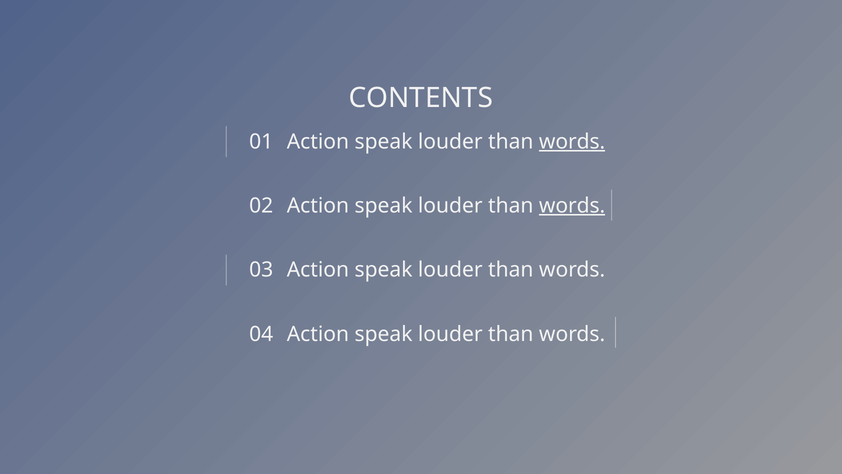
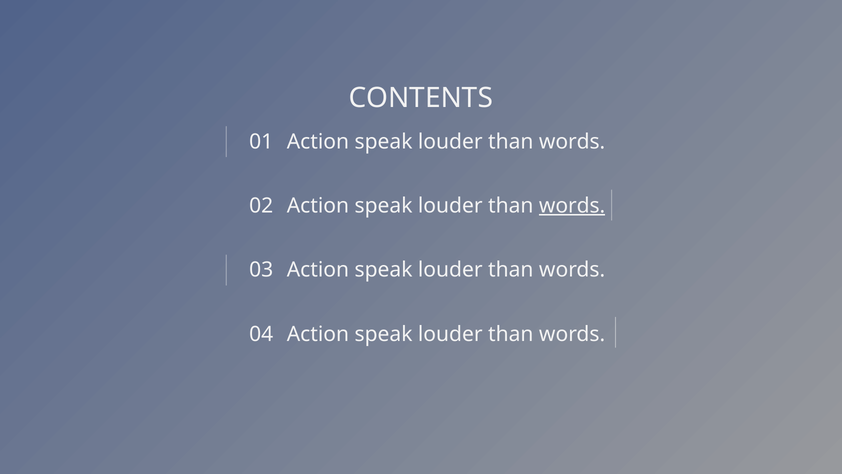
words underline: present -> none (572, 141)
